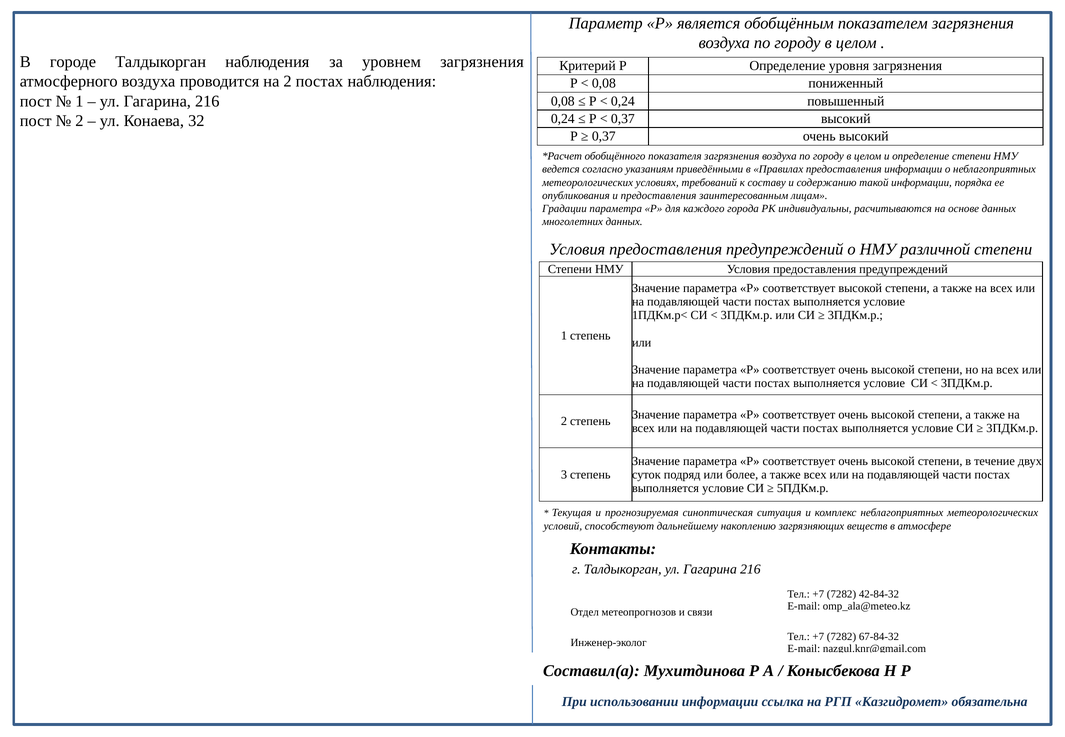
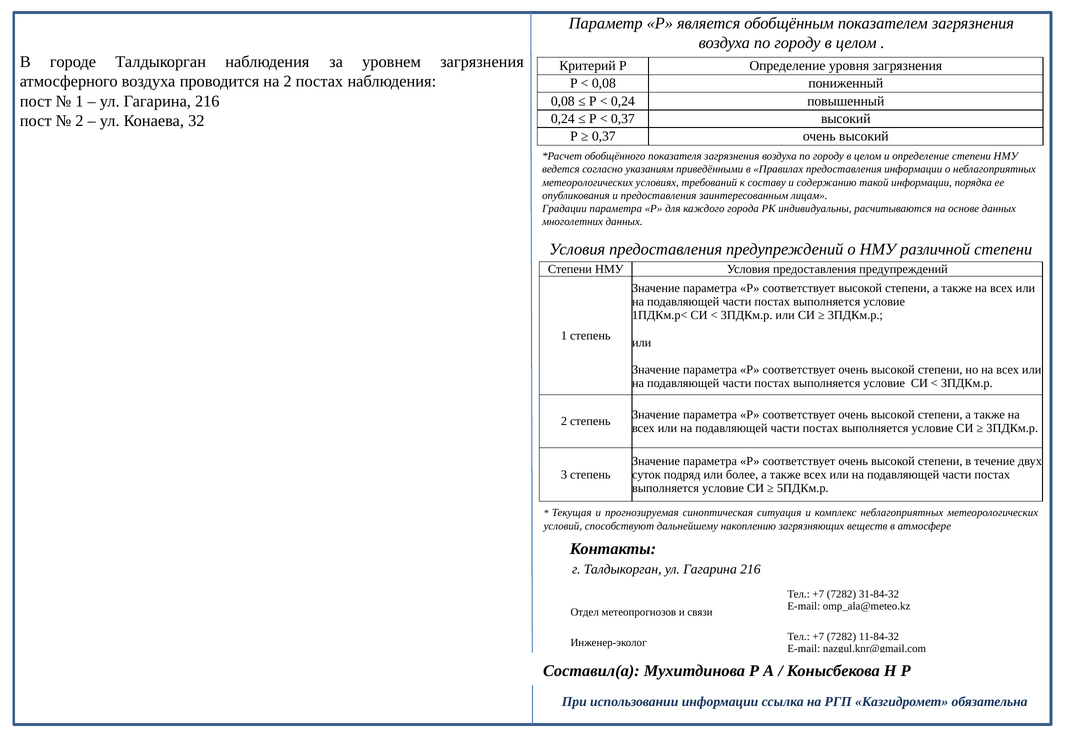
42-84-32: 42-84-32 -> 31-84-32 (879, 594)
67-84-32: 67-84-32 -> 11-84-32 (879, 637)
